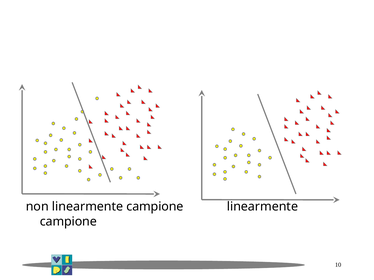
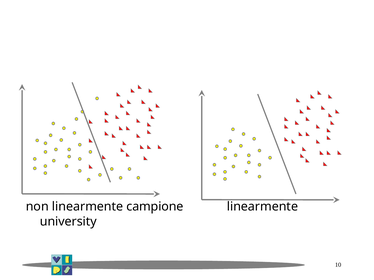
campione: campione -> university (68, 222)
